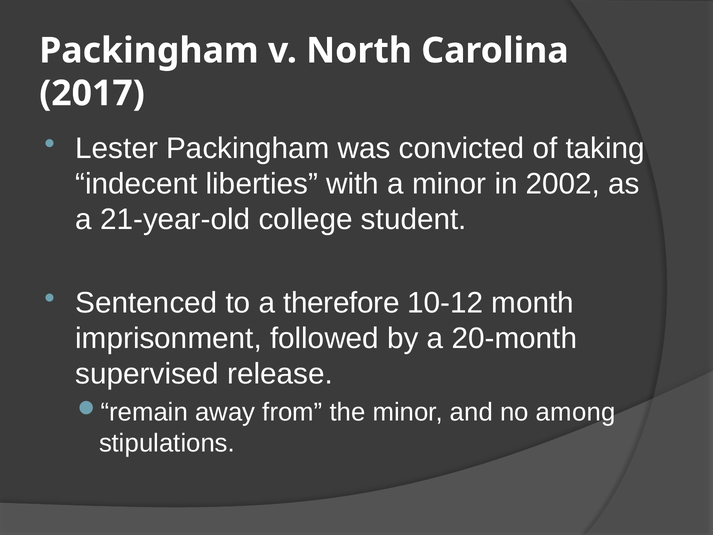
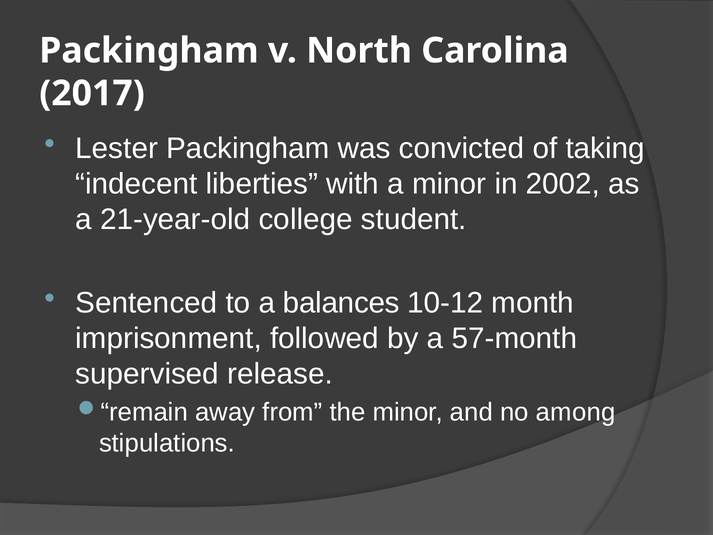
therefore: therefore -> balances (341, 303)
20-month: 20-month -> 57-month (514, 338)
